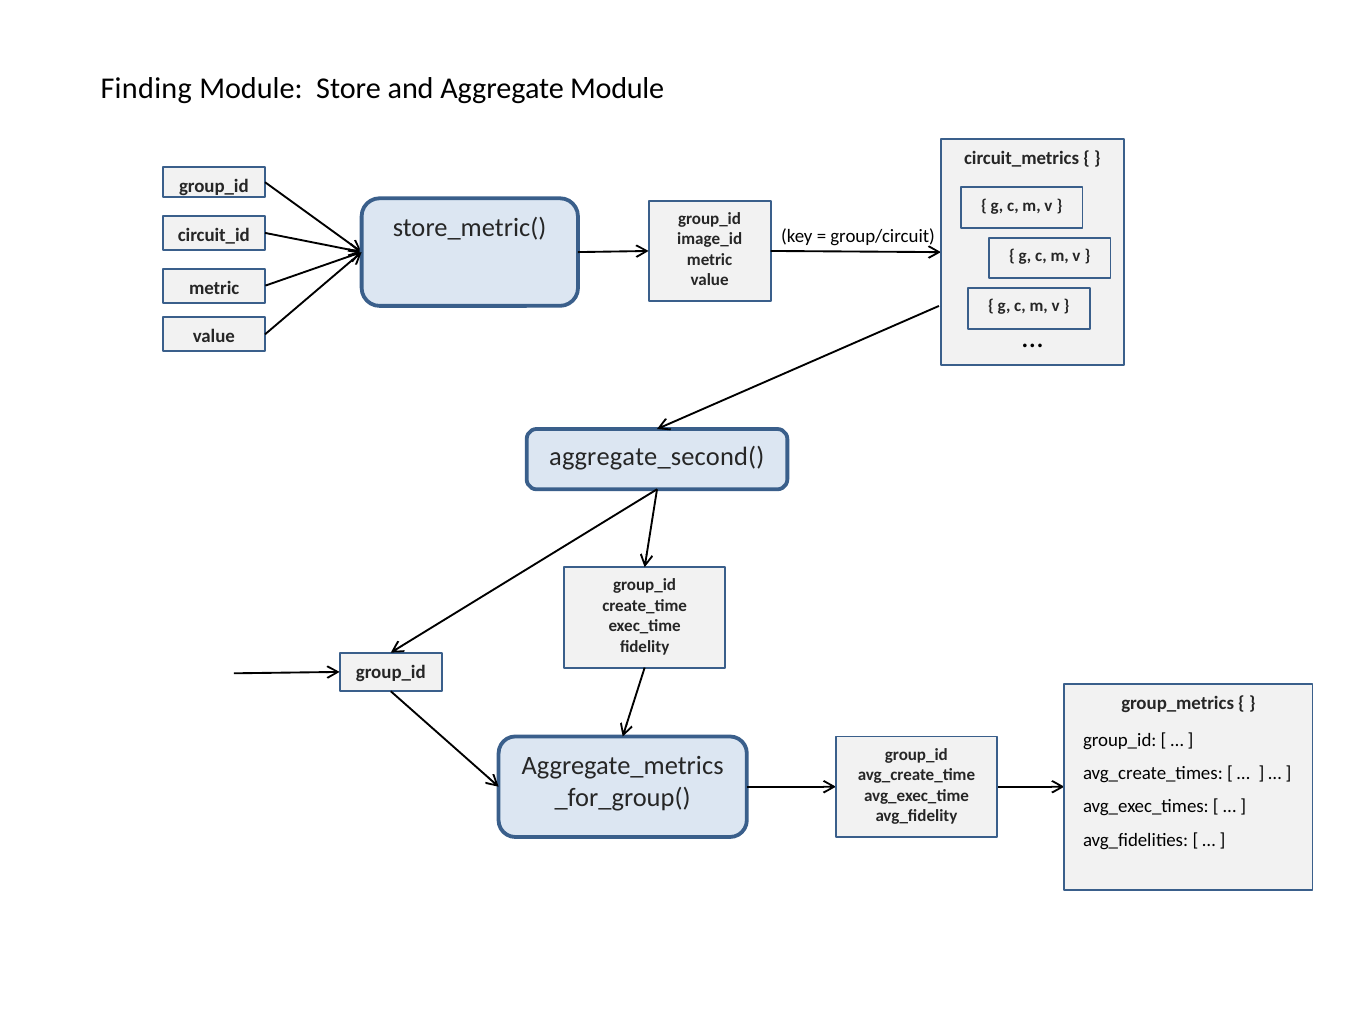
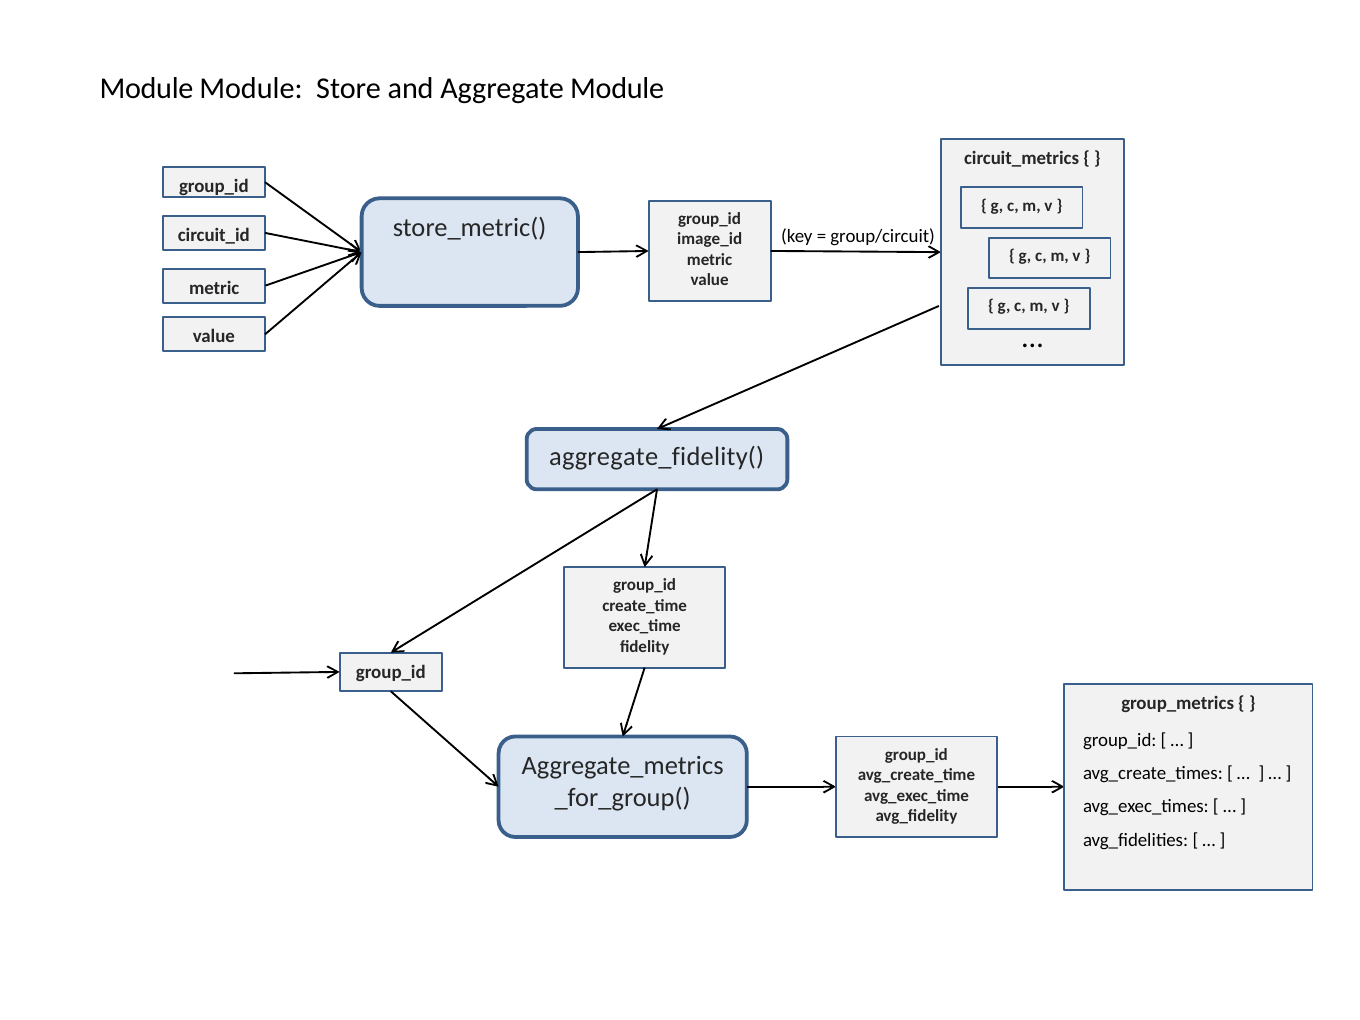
Finding: Finding -> Module (146, 89)
aggregate_second(: aggregate_second( -> aggregate_fidelity( (657, 456)
